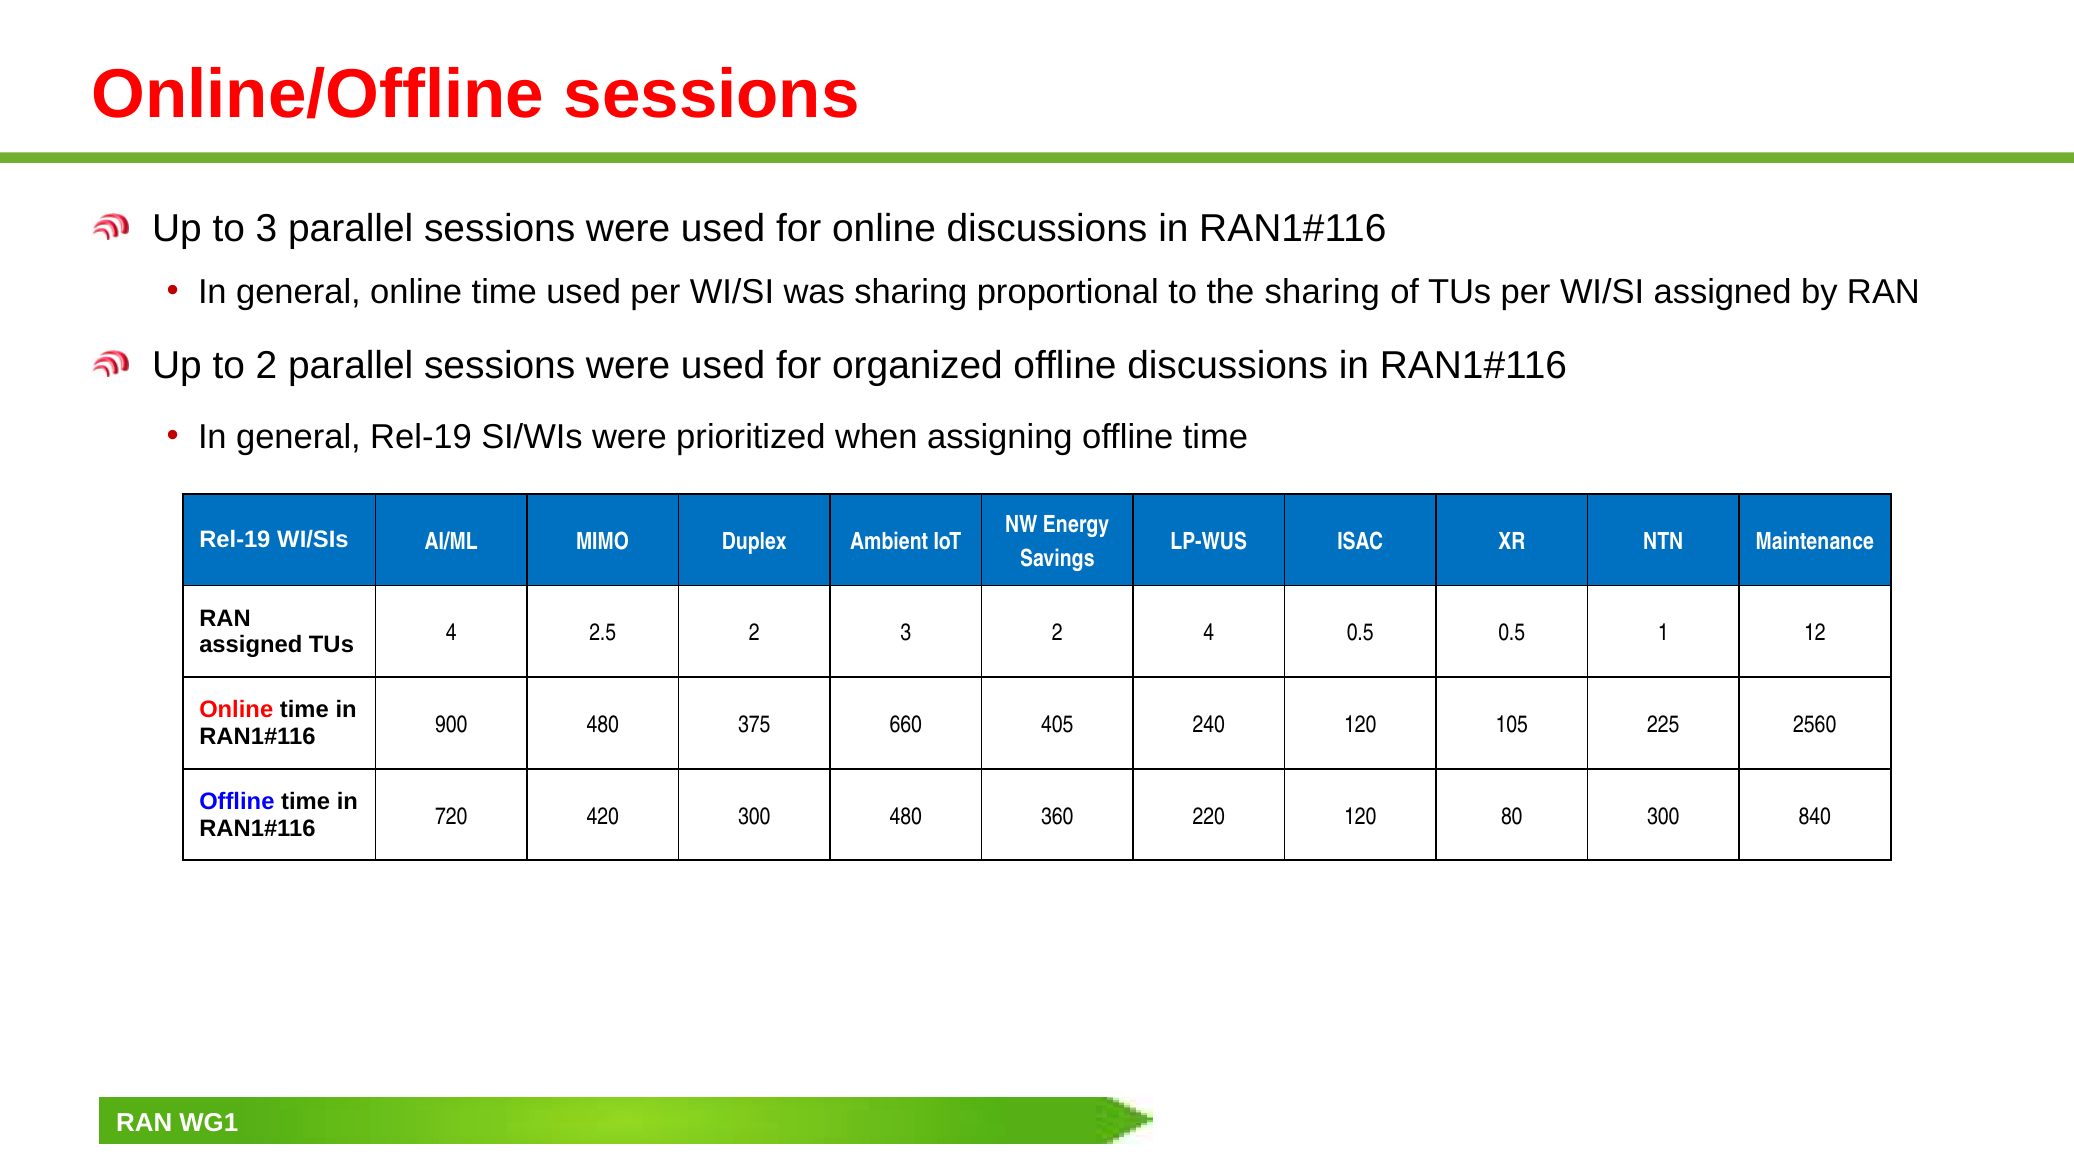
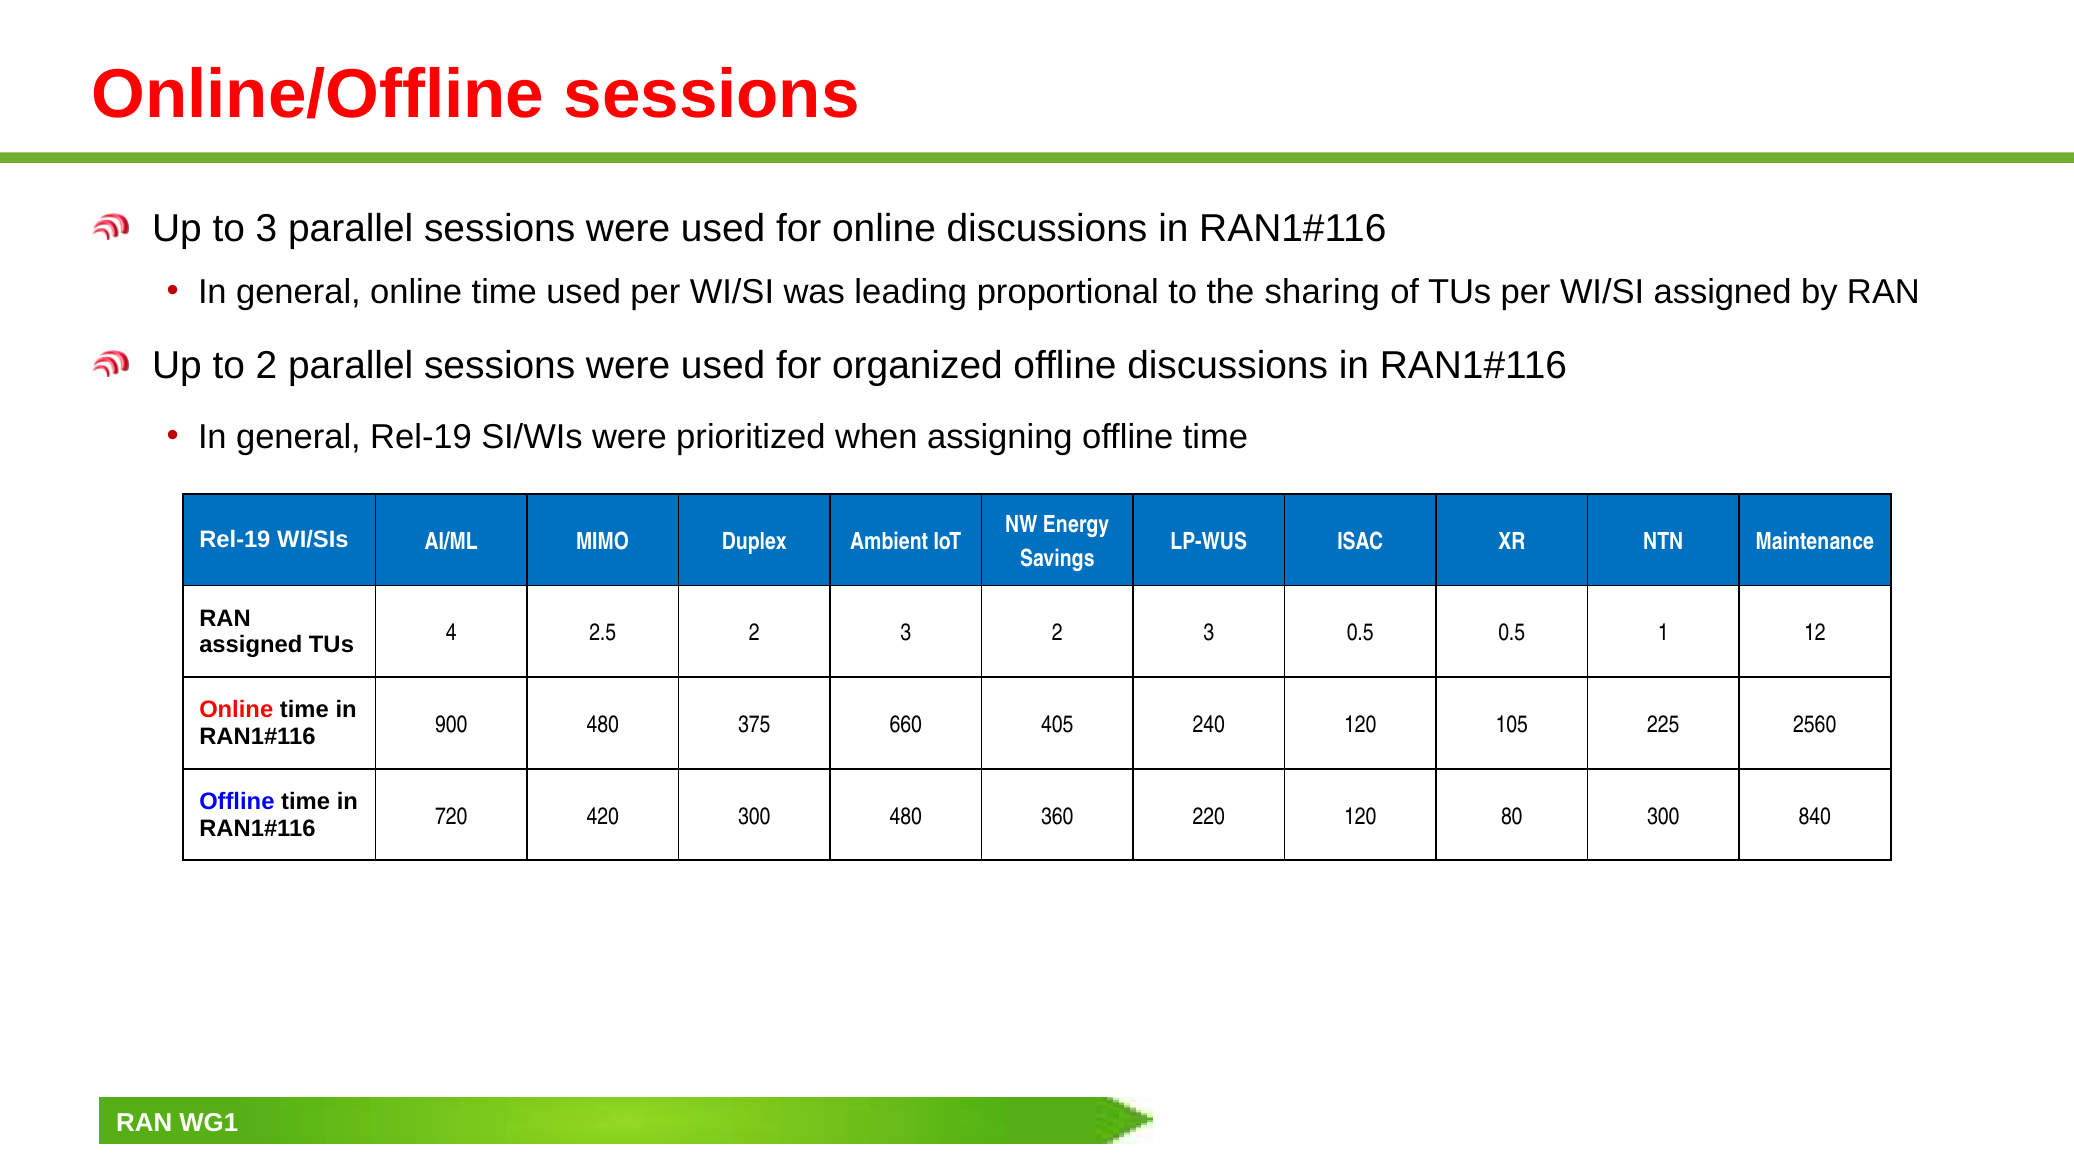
was sharing: sharing -> leading (911, 292)
3 2 4: 4 -> 3 (1209, 633)
